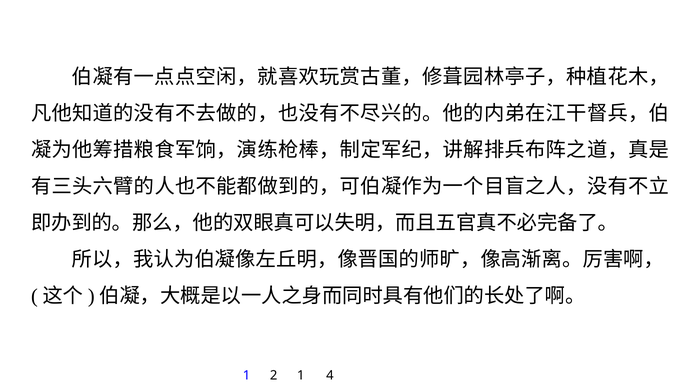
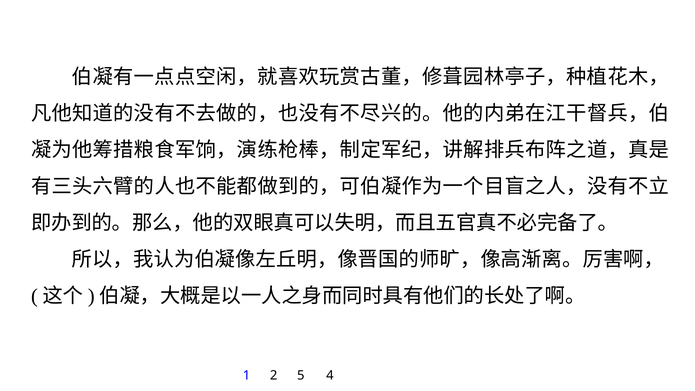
2 1: 1 -> 5 (301, 376)
